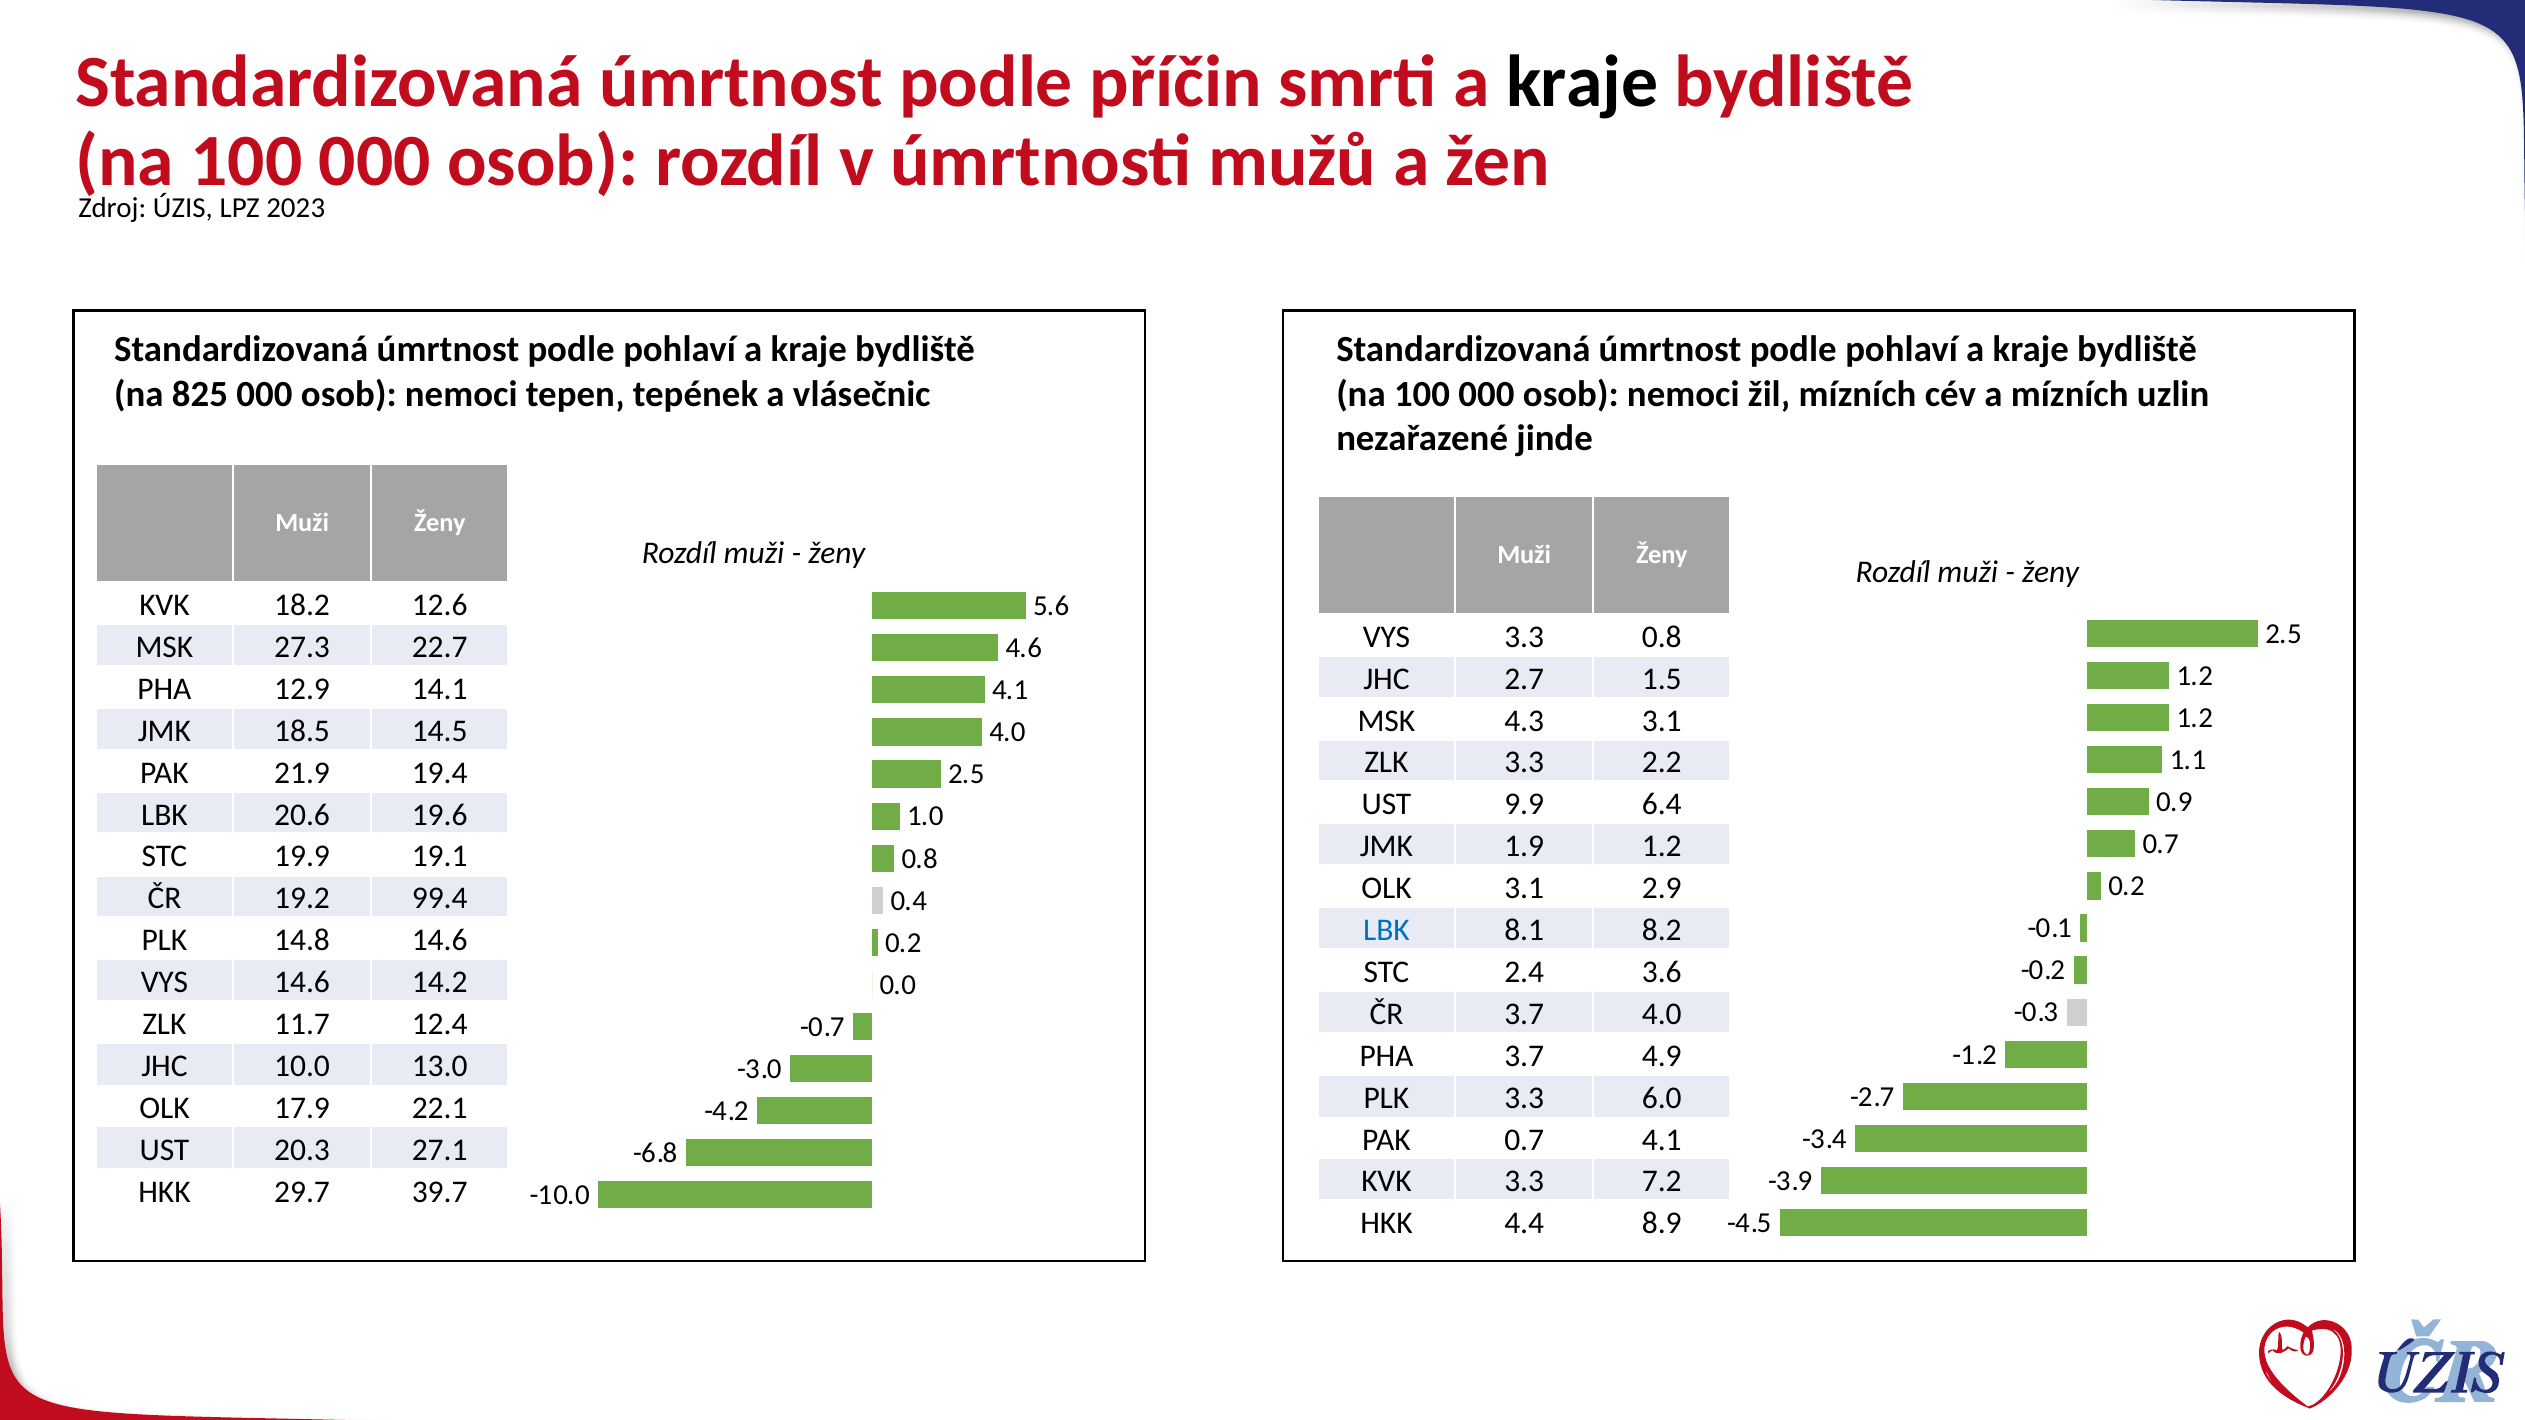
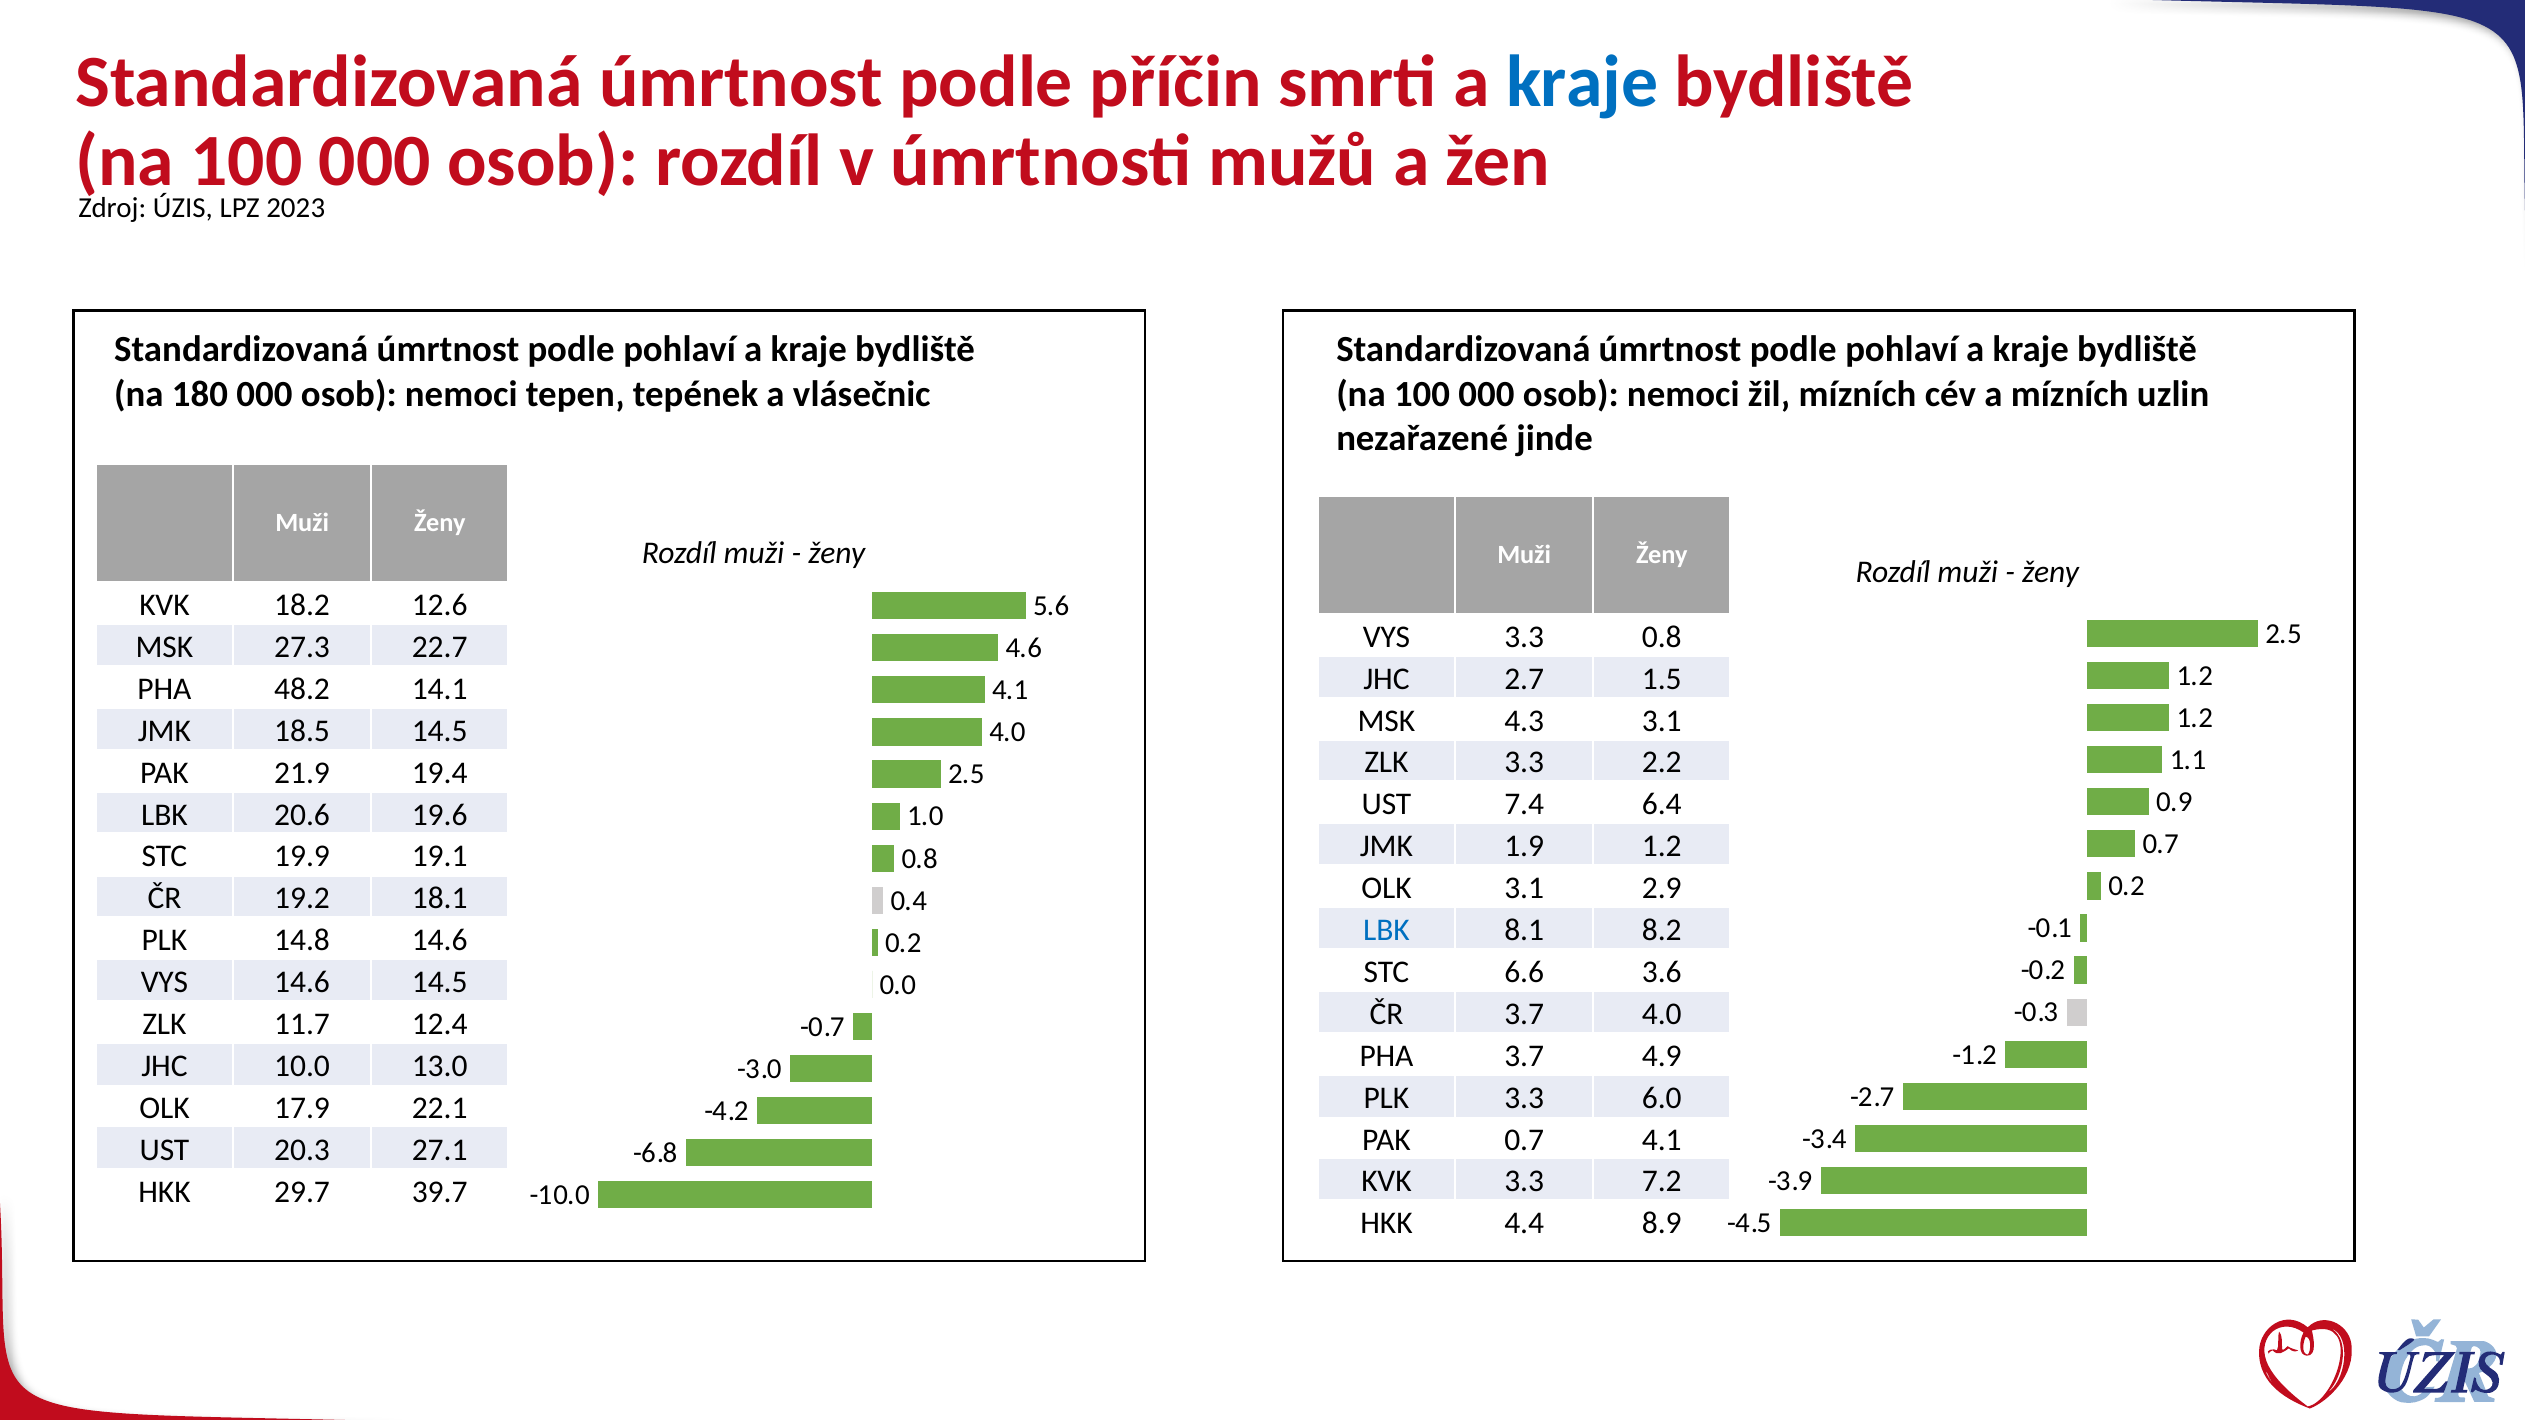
kraje colour: black -> blue (1582, 82)
825: 825 -> 180 (200, 394)
12.9: 12.9 -> 48.2 (302, 689)
9.9: 9.9 -> 7.4 (1524, 805)
99.4: 99.4 -> 18.1 (440, 899)
2.4: 2.4 -> 6.6 (1524, 972)
14.6 14.2: 14.2 -> 14.5 (440, 982)
